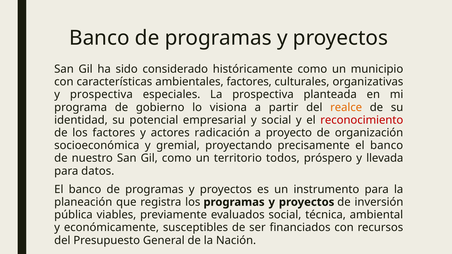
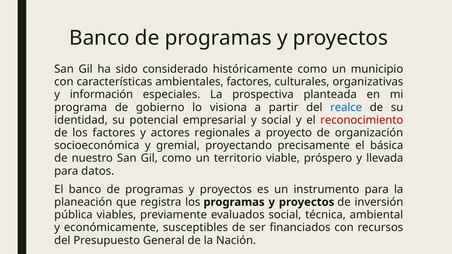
y prospectiva: prospectiva -> información (101, 95)
realce colour: orange -> blue (346, 107)
radicación: radicación -> regionales (222, 133)
precisamente el banco: banco -> básica (387, 146)
todos: todos -> viable (283, 158)
